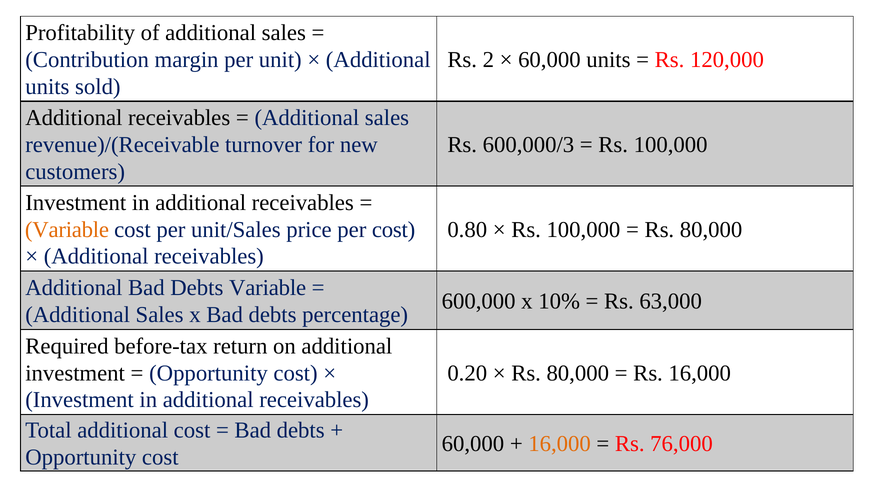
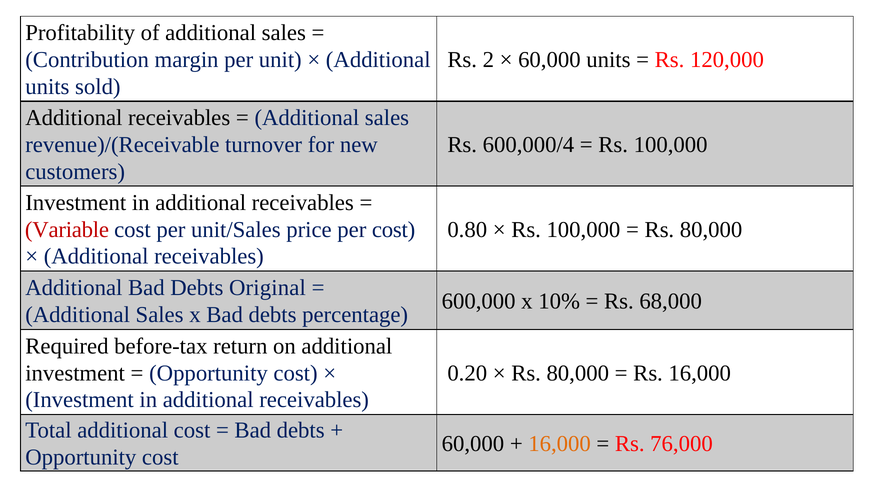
600,000/3: 600,000/3 -> 600,000/4 (528, 145)
Variable colour: orange -> red (67, 230)
Debts Variable: Variable -> Original (267, 288)
63,000: 63,000 -> 68,000 (671, 302)
